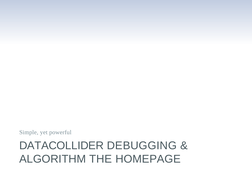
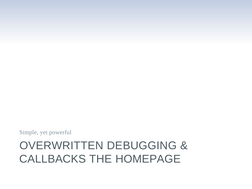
DATACOLLIDER: DATACOLLIDER -> OVERWRITTEN (61, 146)
ALGORITHM: ALGORITHM -> CALLBACKS (53, 159)
